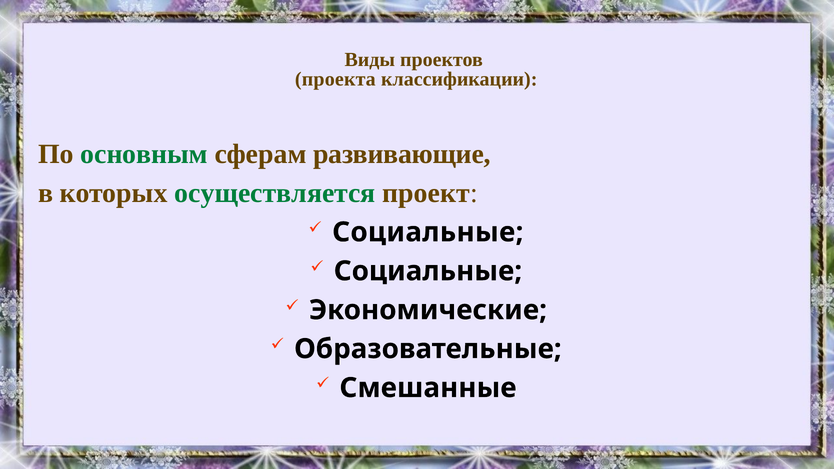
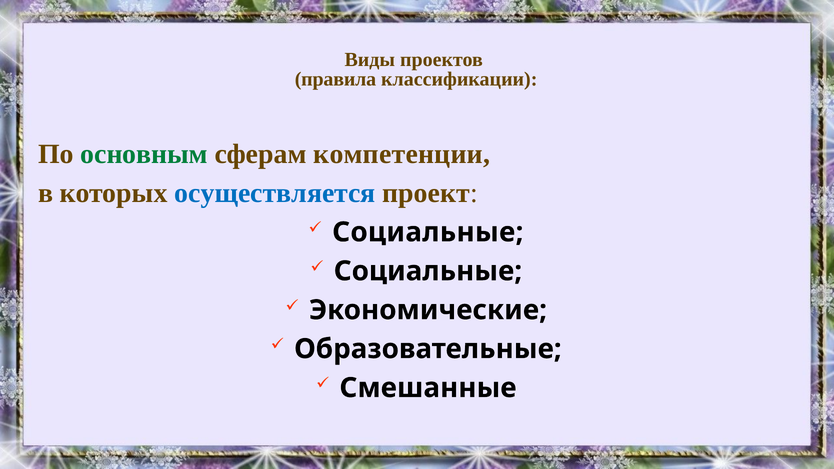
проекта: проекта -> правила (336, 79)
развивающие: развивающие -> компетенции (402, 154)
осуществляется colour: green -> blue (275, 193)
